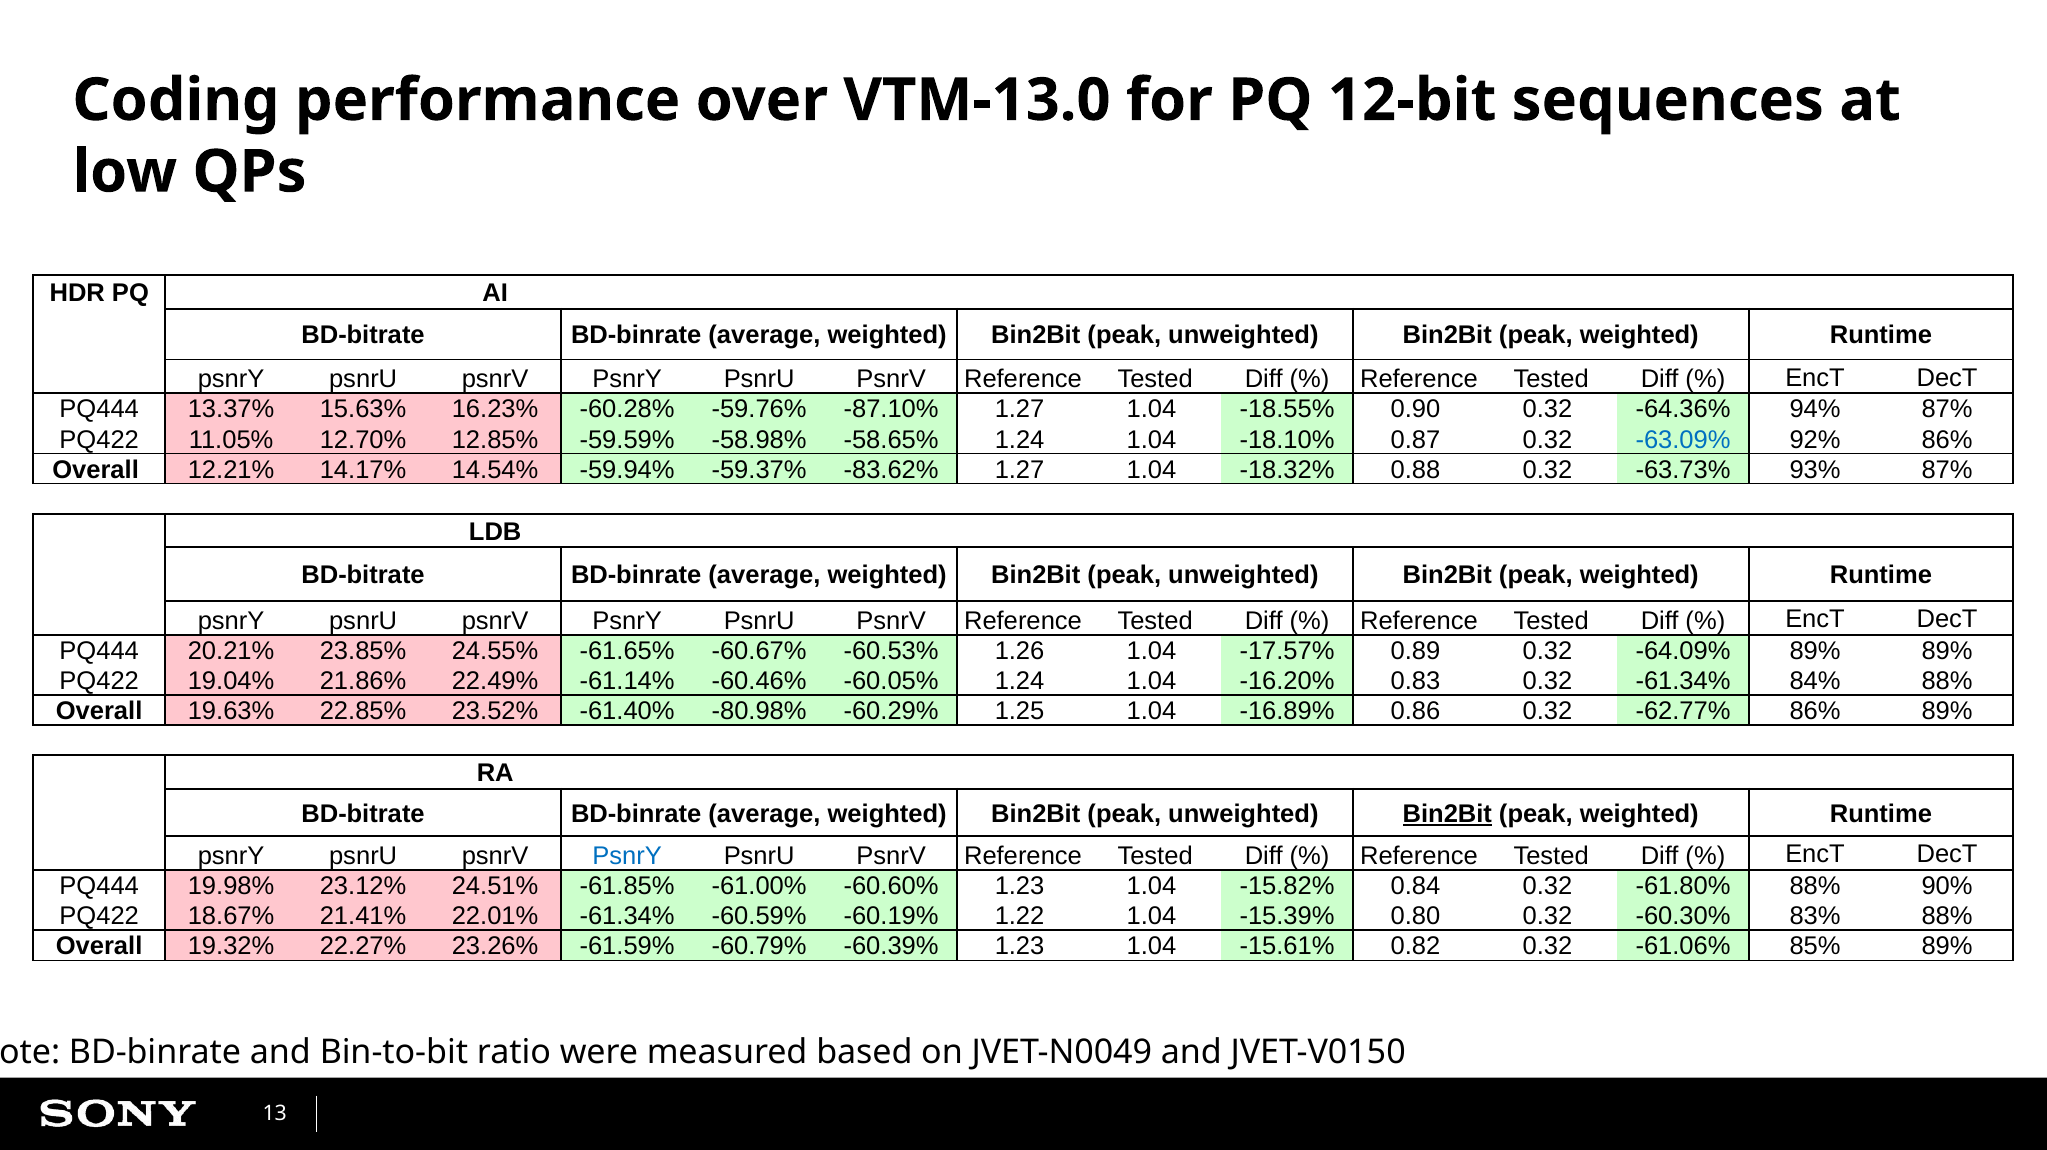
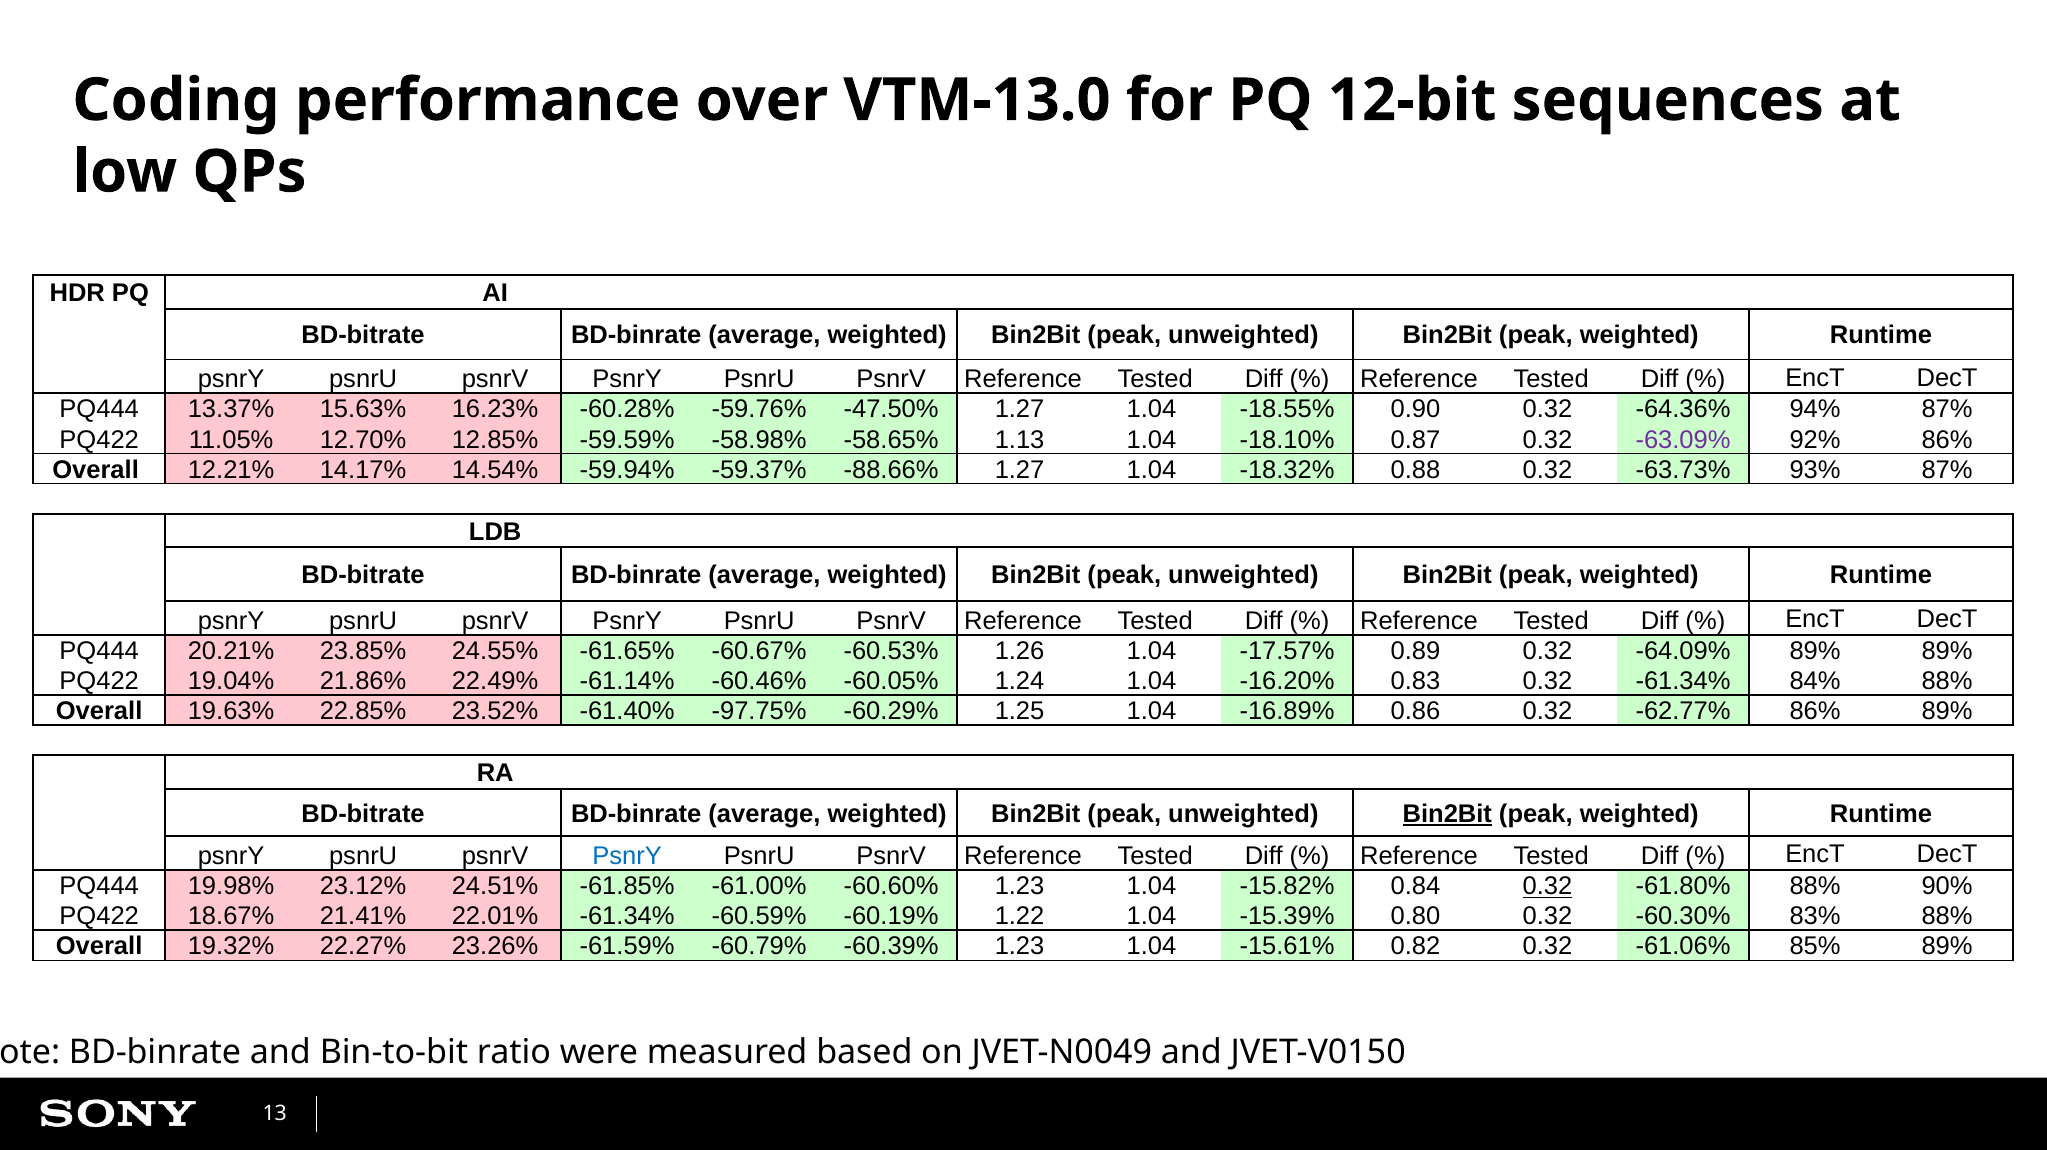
-87.10%: -87.10% -> -47.50% (891, 410)
-58.65% 1.24: 1.24 -> 1.13 (1020, 440)
-63.09% colour: blue -> purple (1683, 440)
-83.62%: -83.62% -> -88.66% (891, 470)
-80.98%: -80.98% -> -97.75% (759, 711)
0.32 underline: none -> present (1548, 887)
